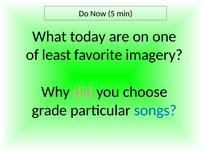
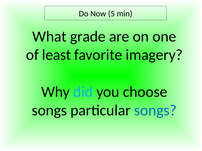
today: today -> grade (88, 37)
did colour: pink -> light blue (83, 92)
grade: grade -> songs (49, 111)
